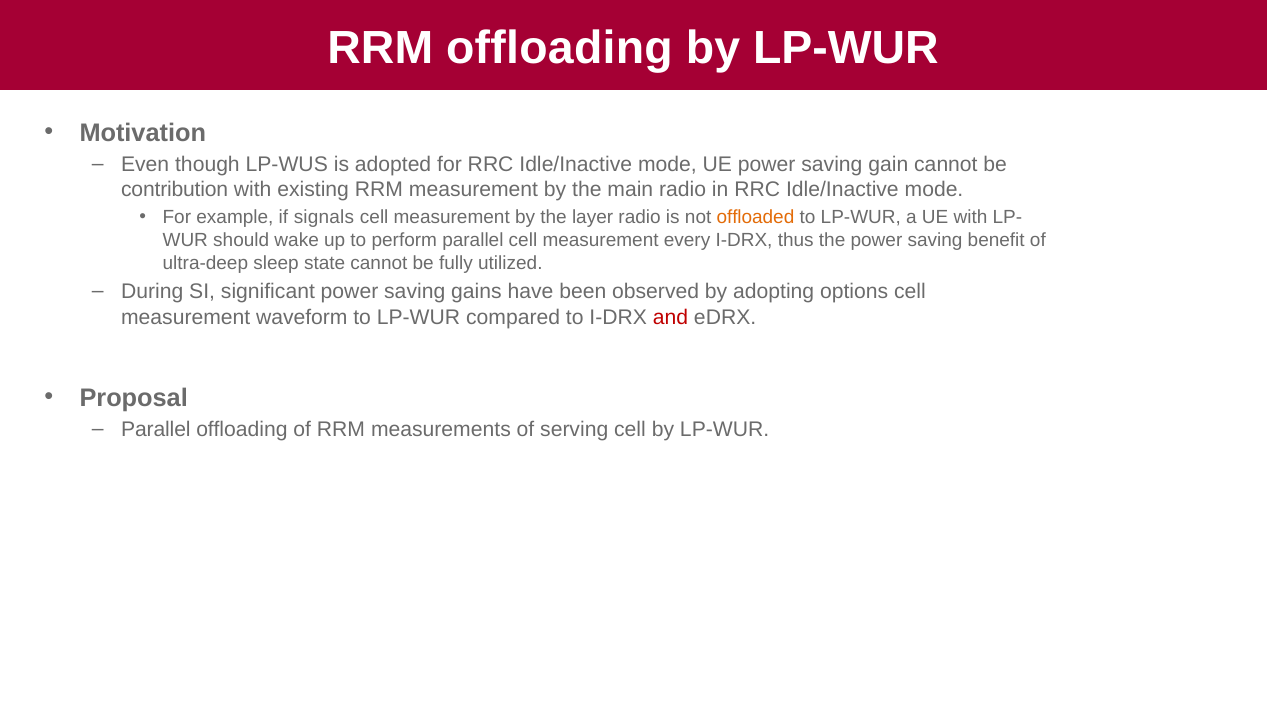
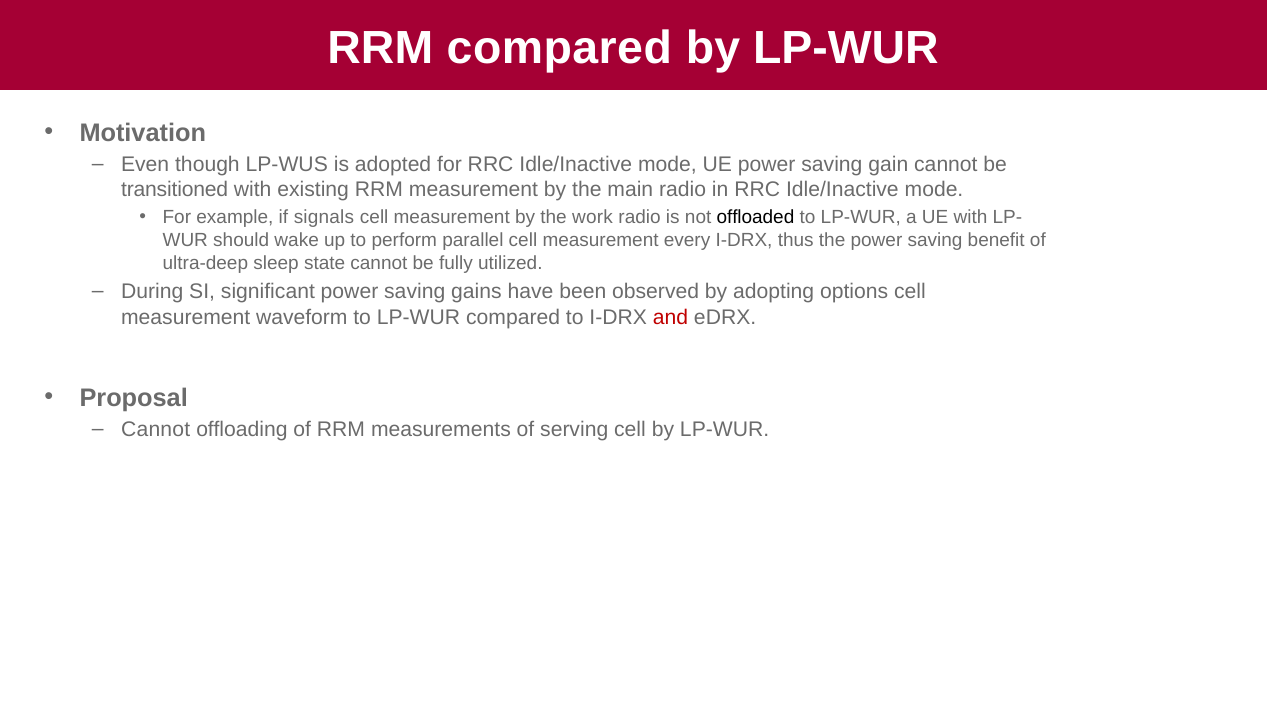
RRM offloading: offloading -> compared (559, 48)
contribution: contribution -> transitioned (175, 190)
layer: layer -> work (593, 218)
offloaded colour: orange -> black (755, 218)
Parallel: Parallel -> Cannot (156, 429)
